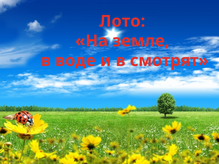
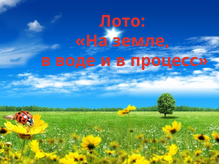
смотрят: смотрят -> процесс (169, 61)
